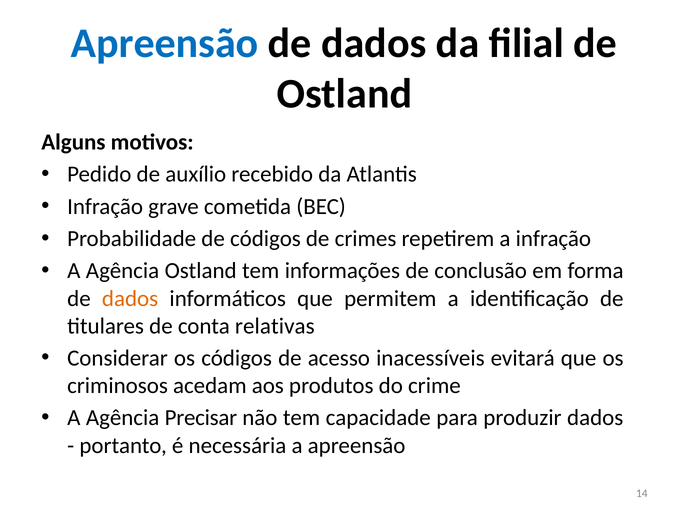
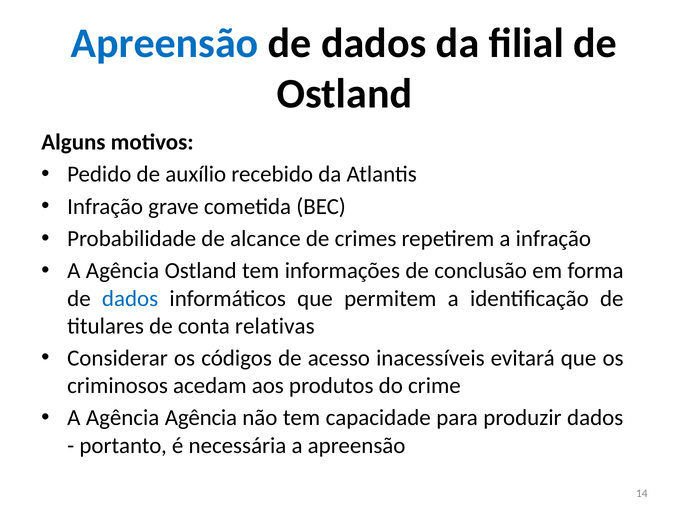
de códigos: códigos -> alcance (265, 239)
dados colour: orange -> blue (130, 298)
Agência Precisar: Precisar -> Agência (201, 418)
